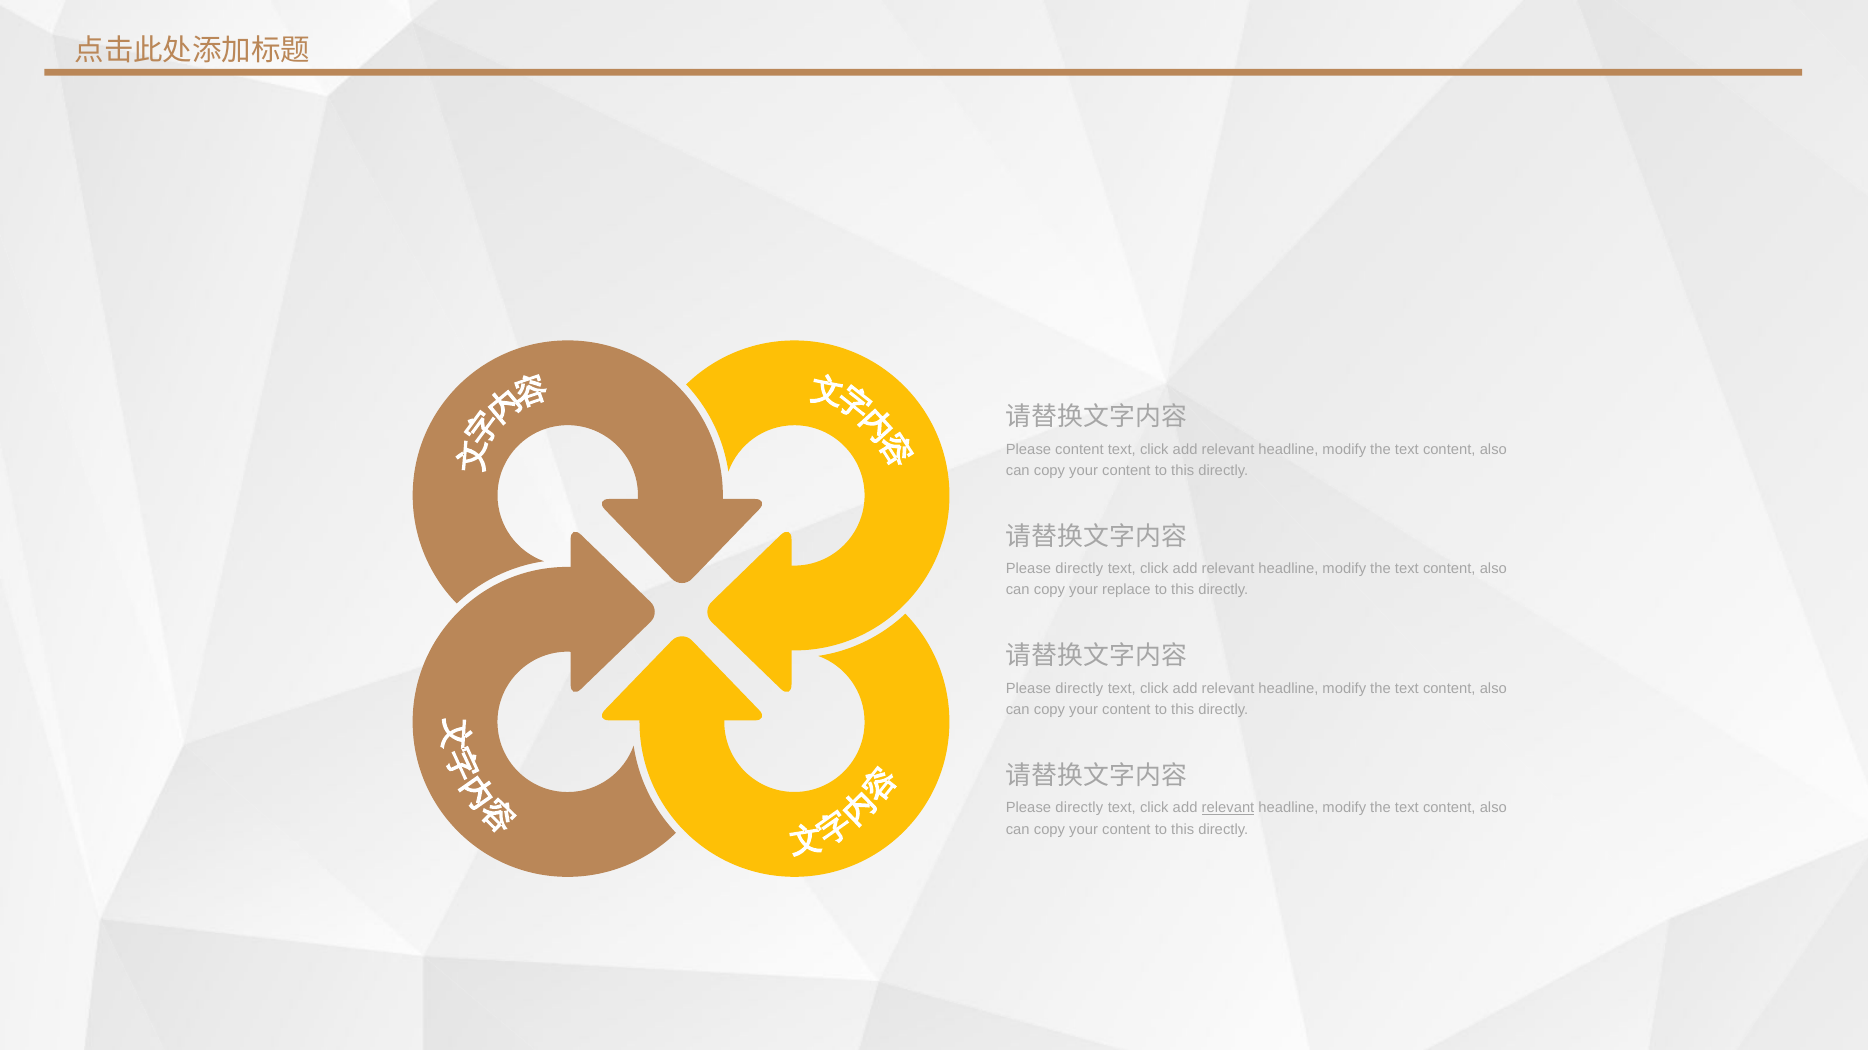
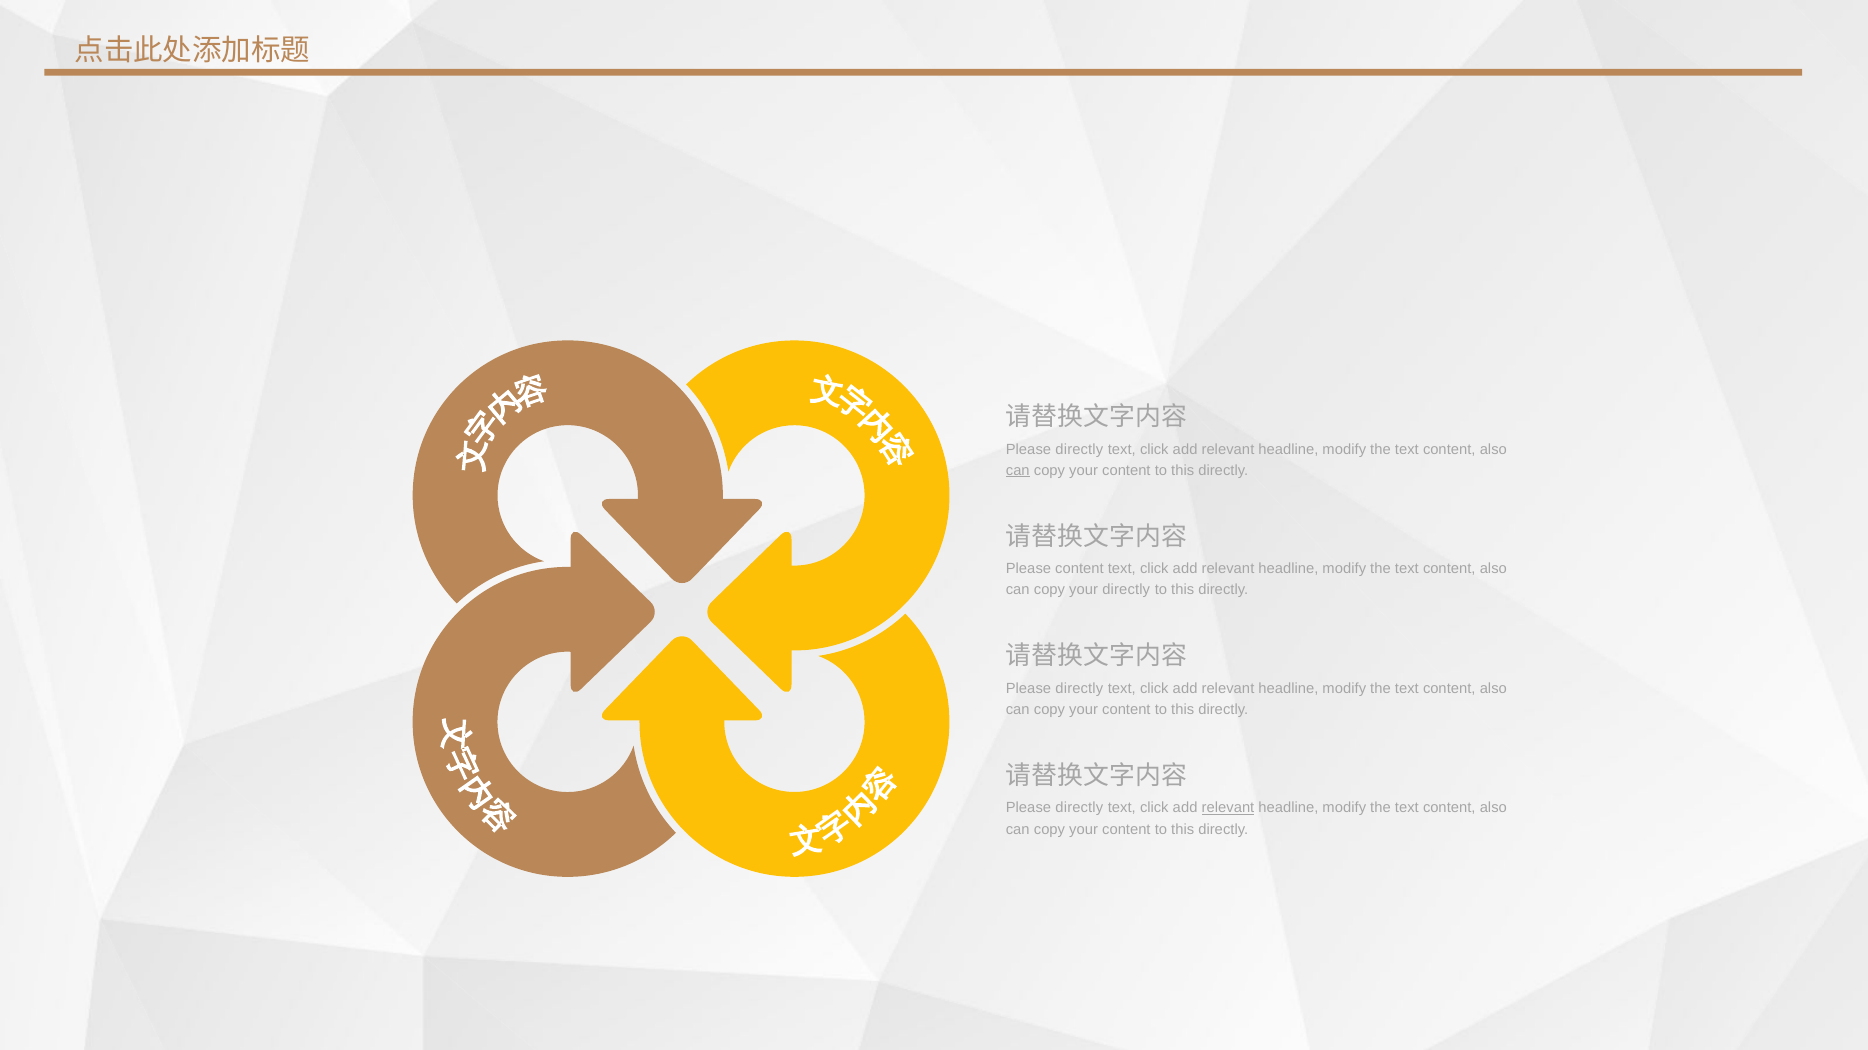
content: content -> directly (1079, 450)
can underline: none -> present (1018, 471)
directly: directly -> content (1079, 569)
your replace: replace -> directly (1126, 590)
